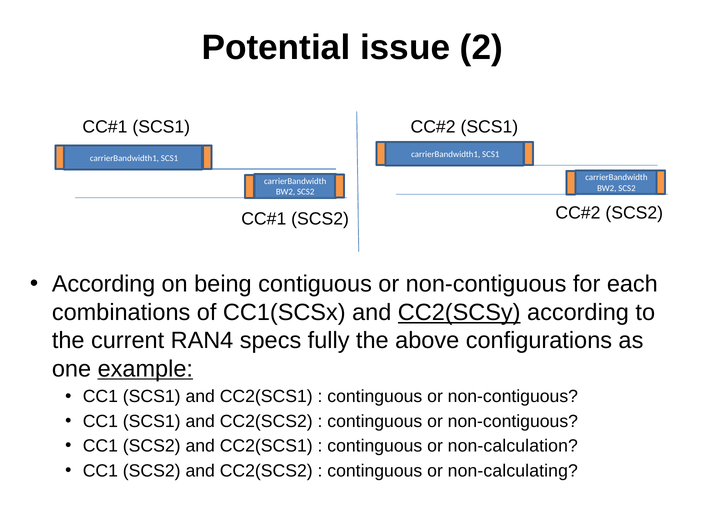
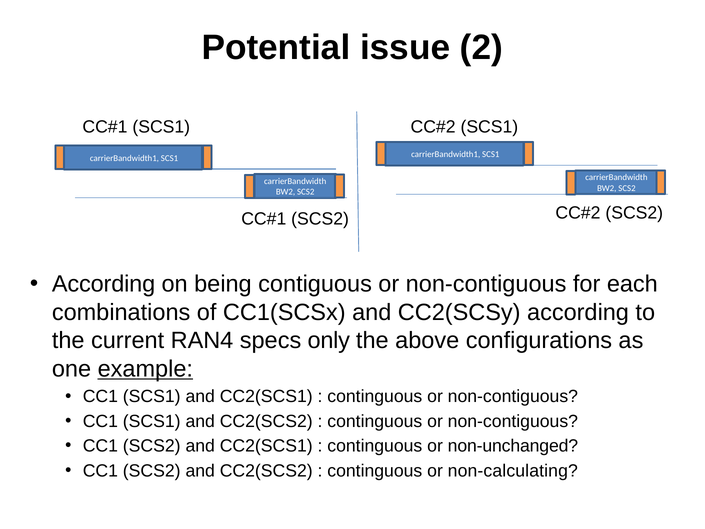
CC2(SCSy underline: present -> none (459, 312)
fully: fully -> only (329, 340)
non-calculation: non-calculation -> non-unchanged (513, 446)
